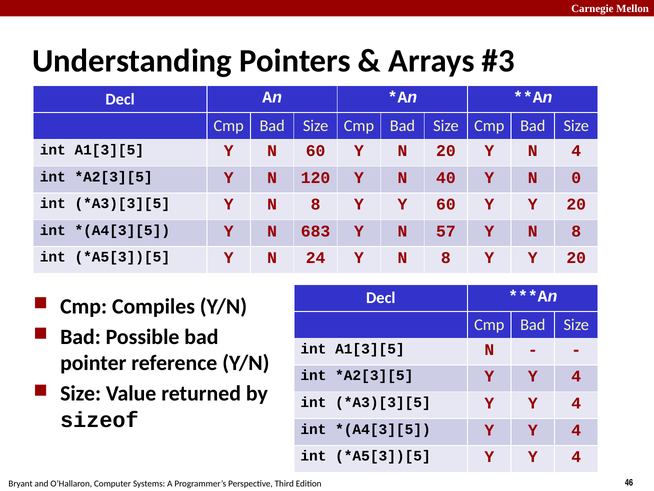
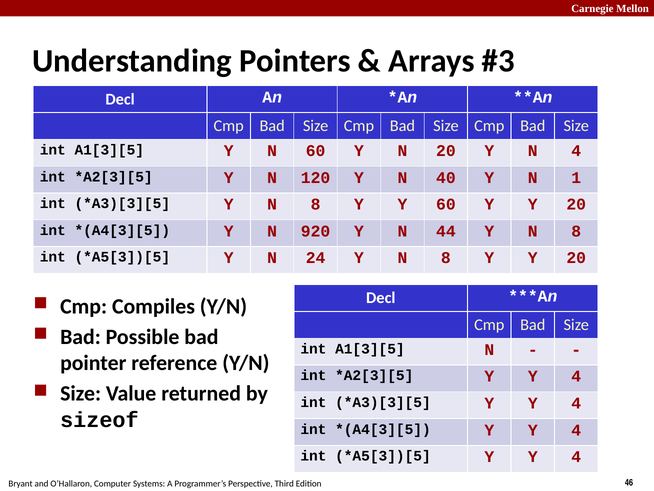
0: 0 -> 1 (576, 177)
683: 683 -> 920 (316, 231)
57: 57 -> 44 (446, 231)
